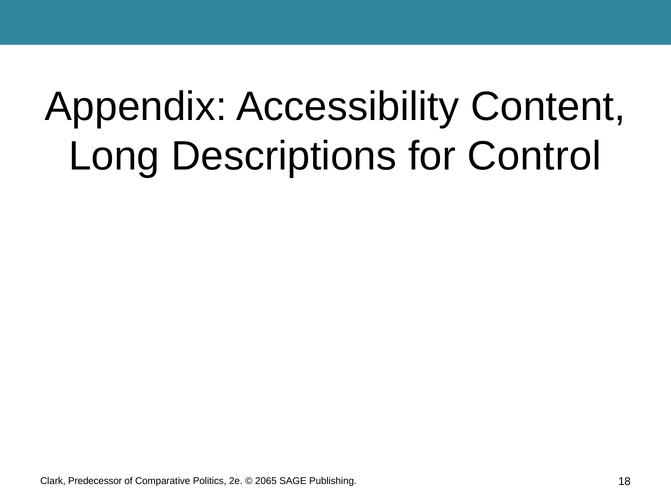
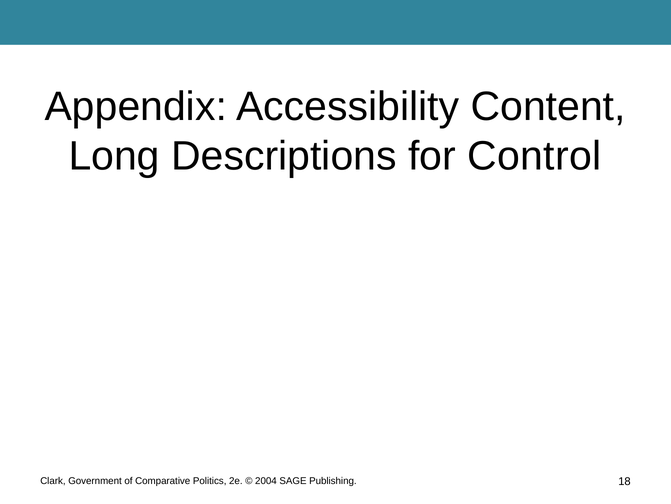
Predecessor: Predecessor -> Government (95, 481)
2065: 2065 -> 2004 (266, 481)
